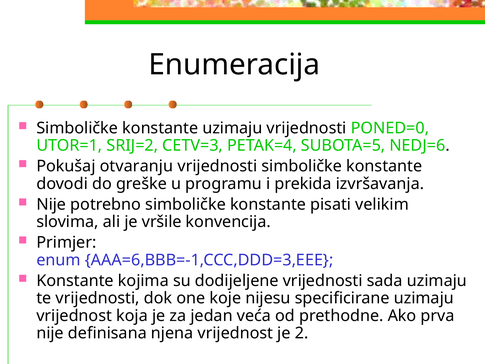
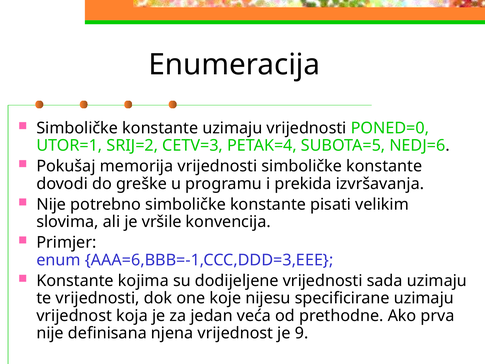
otvaranju: otvaranju -> memorija (137, 166)
2: 2 -> 9 (302, 333)
